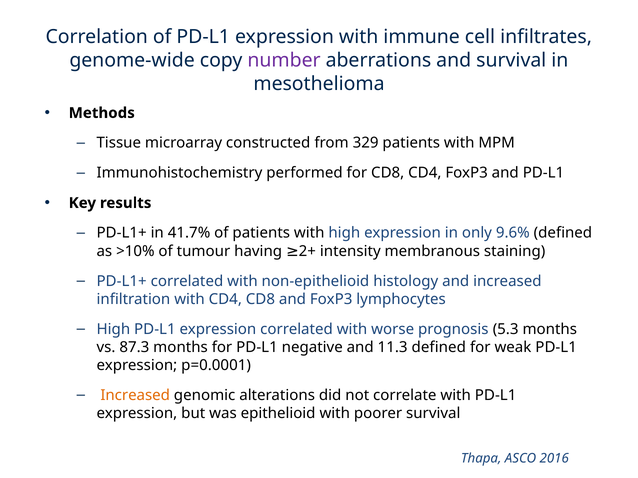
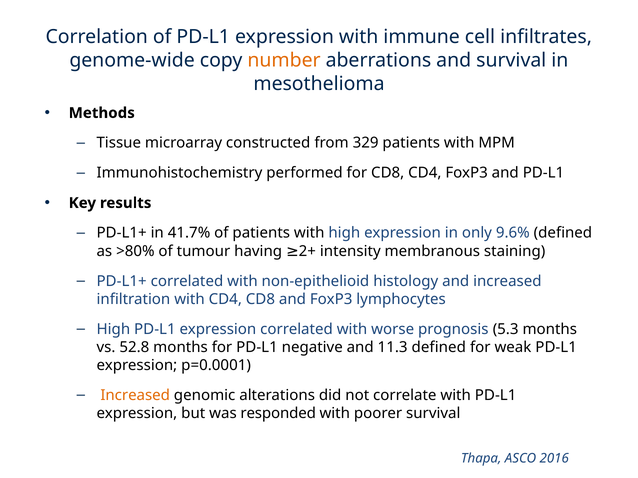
number colour: purple -> orange (284, 60)
>10%: >10% -> >80% (135, 251)
87.3: 87.3 -> 52.8 (134, 348)
epithelioid: epithelioid -> responded (278, 414)
